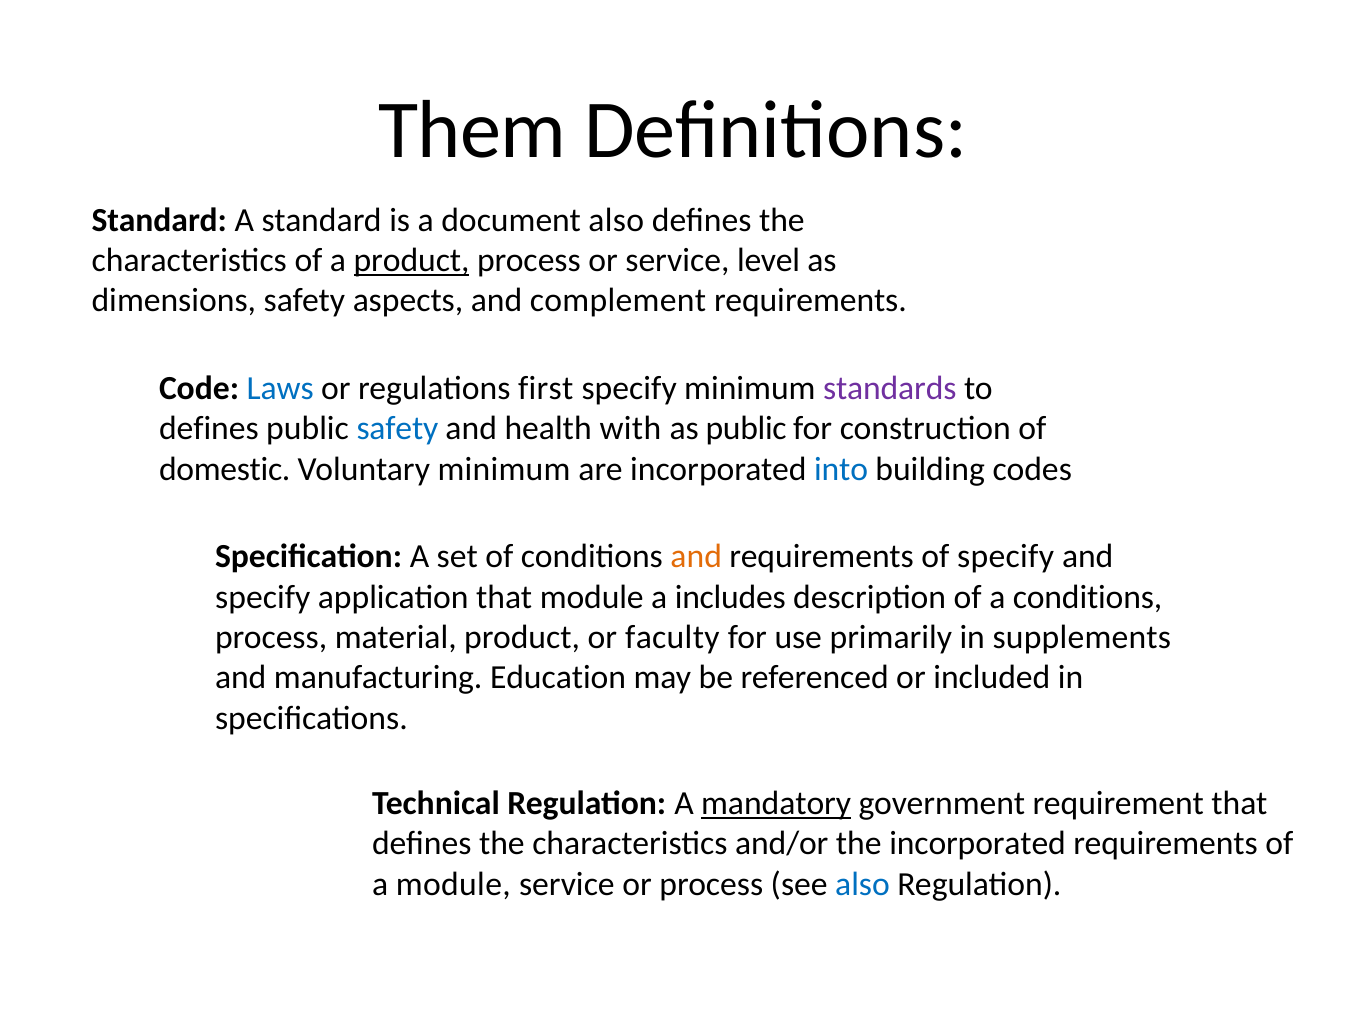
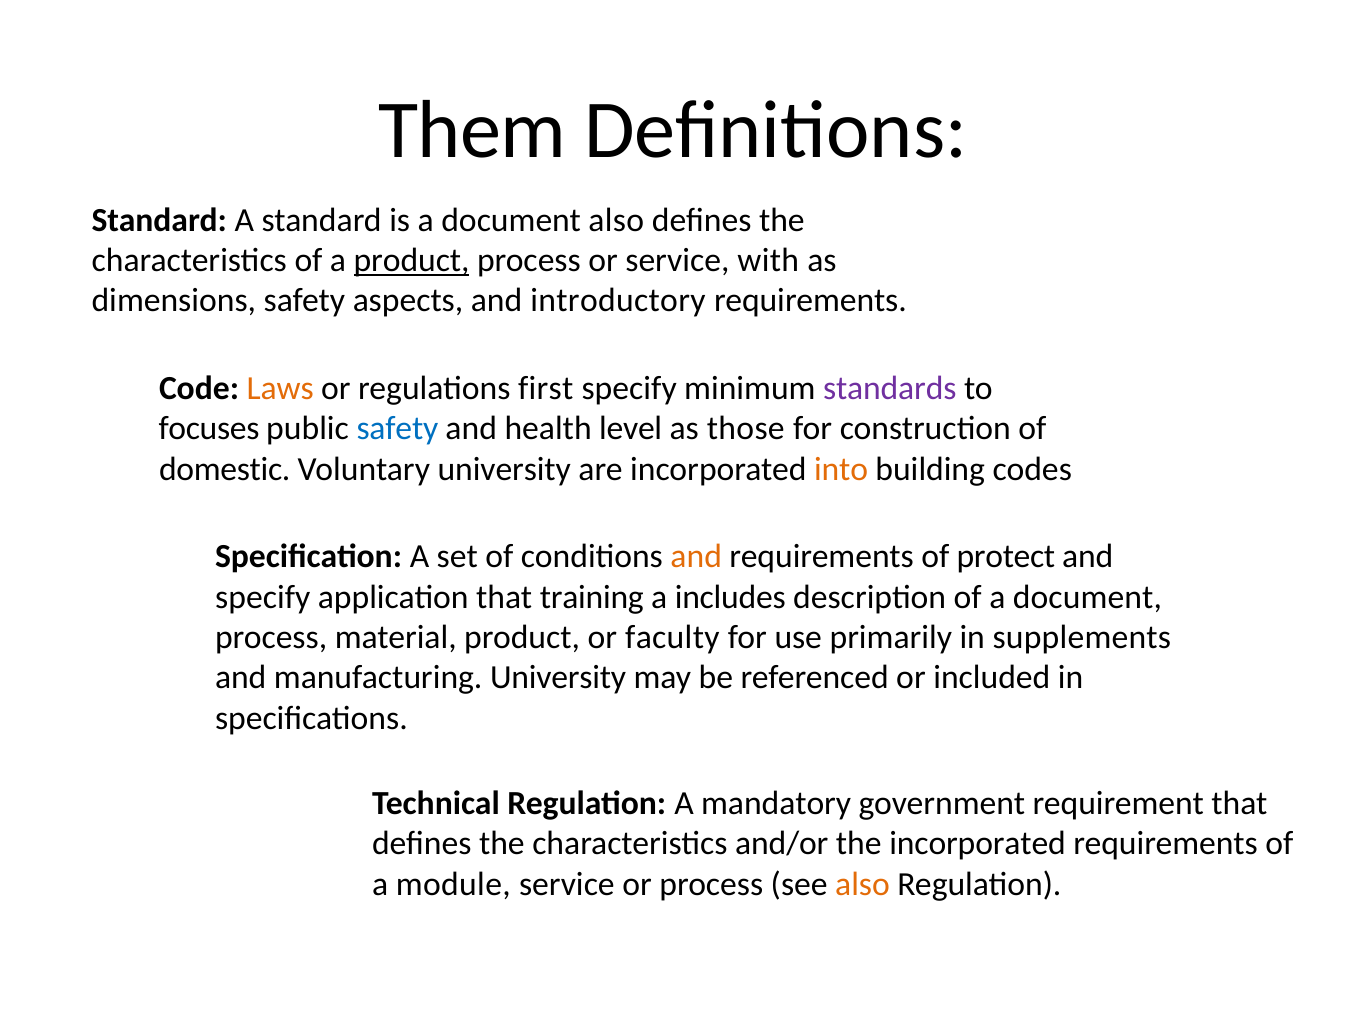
level: level -> with (768, 260)
complement: complement -> introductory (618, 301)
Laws colour: blue -> orange (280, 388)
defines: defines -> focuses (209, 428)
with: with -> level (631, 428)
as public: public -> those (746, 428)
Voluntary minimum: minimum -> university (504, 469)
into colour: blue -> orange (841, 469)
of specify: specify -> protect (1006, 556)
that module: module -> training (592, 597)
of a conditions: conditions -> document (1087, 597)
manufacturing Education: Education -> University (558, 677)
mandatory underline: present -> none (776, 803)
also colour: blue -> orange (862, 884)
